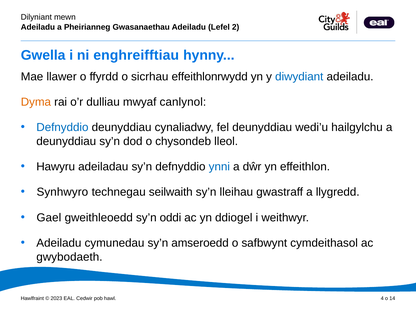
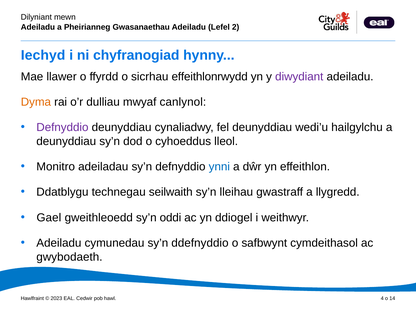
Gwella: Gwella -> Iechyd (43, 55)
enghreifftiau: enghreifftiau -> chyfranogiad (136, 55)
diwydiant colour: blue -> purple (299, 77)
Defnyddio colour: blue -> purple (62, 127)
chysondeb: chysondeb -> cyhoeddus (183, 141)
Hawyru: Hawyru -> Monitro (56, 167)
Synhwyro: Synhwyro -> Ddatblygu (62, 192)
amseroedd: amseroedd -> ddefnyddio (200, 243)
